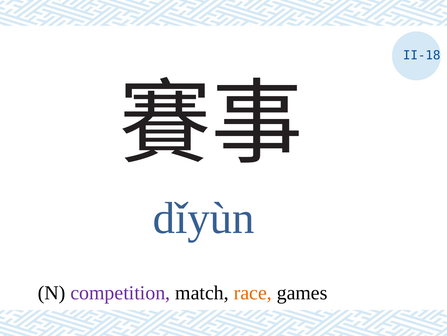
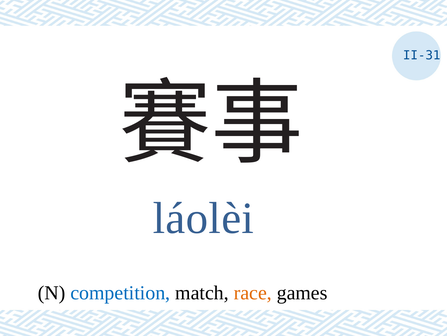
II-18: II-18 -> II-31 (422, 55)
dǐyùn: dǐyùn -> láolèi (203, 218)
competition colour: purple -> blue (120, 292)
